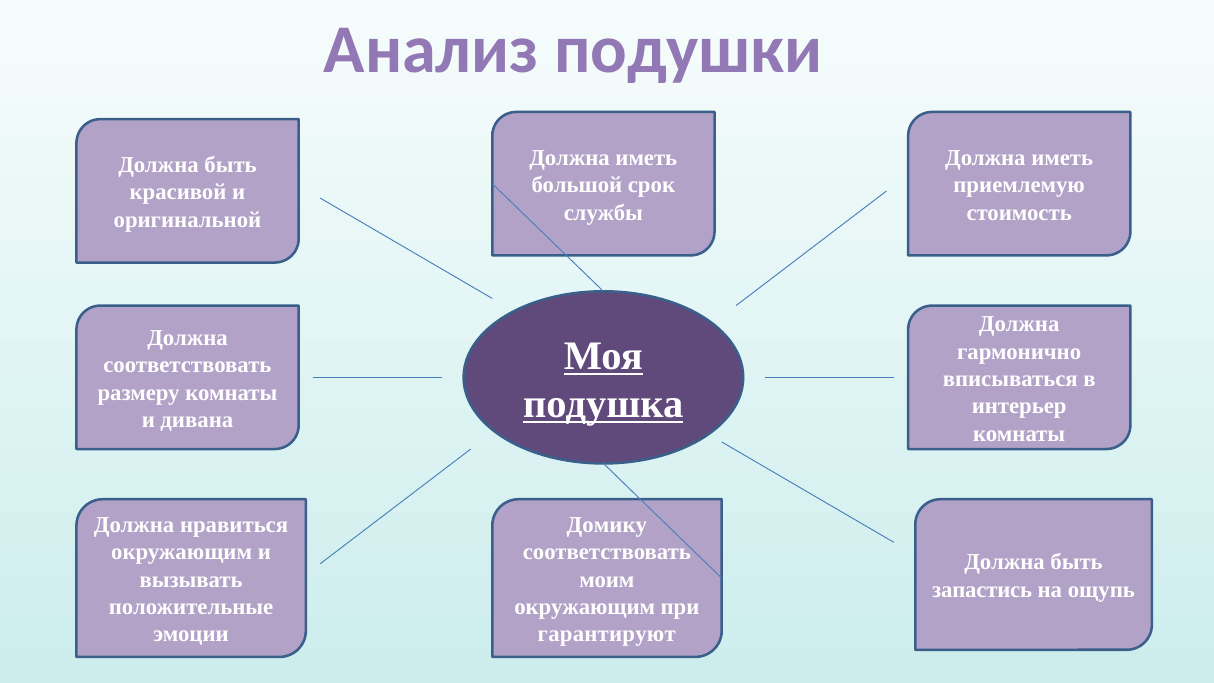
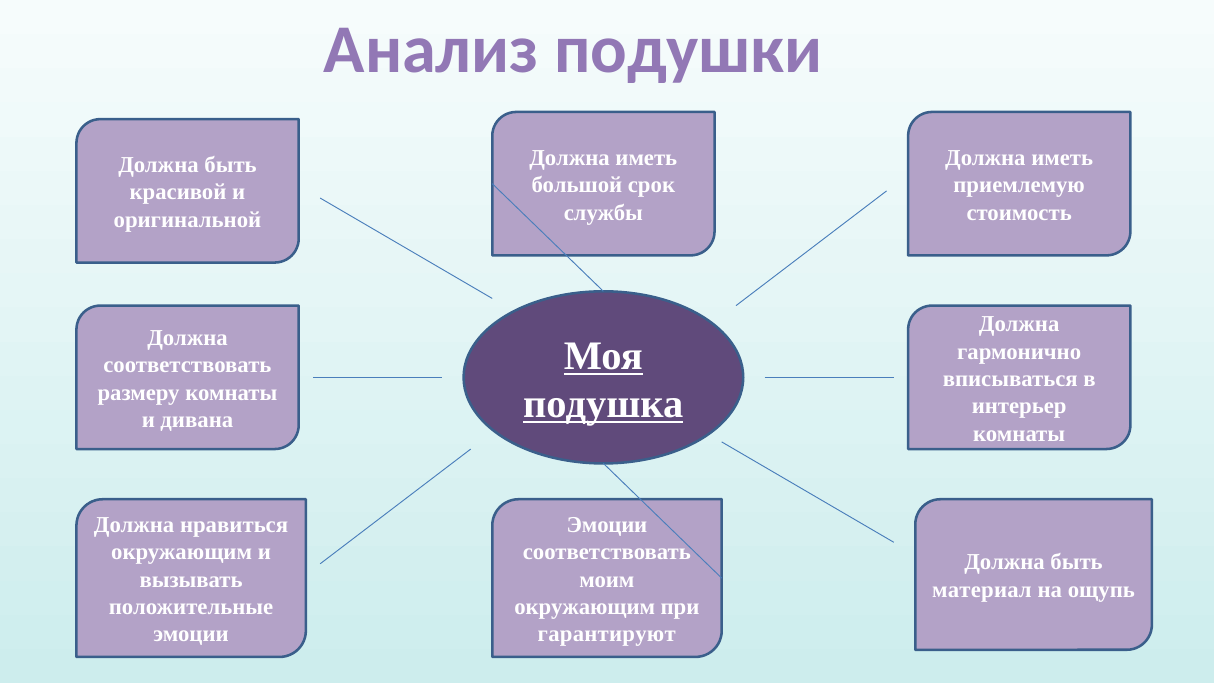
Домику: Домику -> Эмоции (607, 525)
запастись: запастись -> материал (982, 590)
